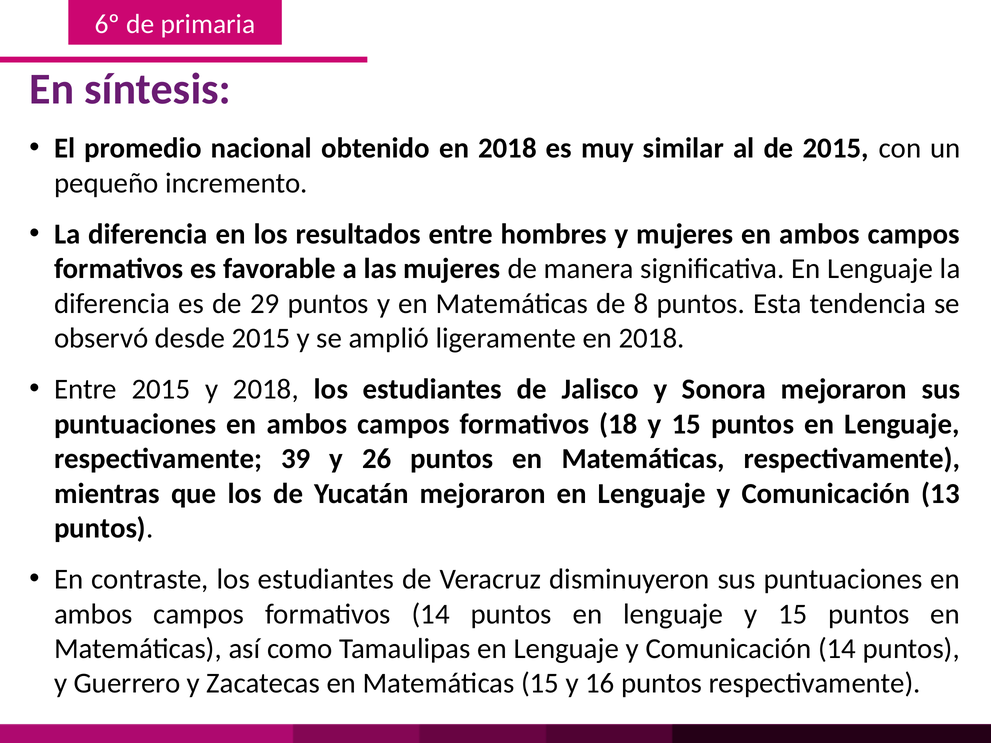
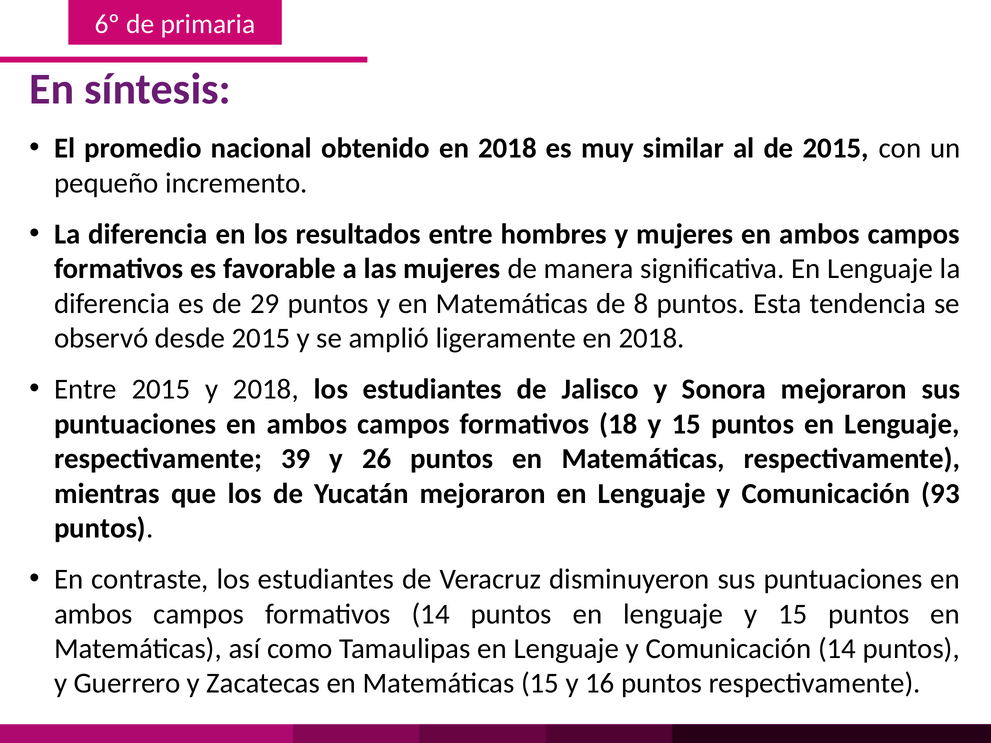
13: 13 -> 93 (941, 494)
